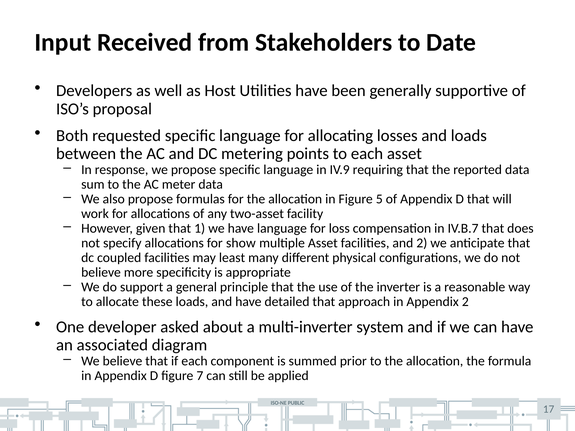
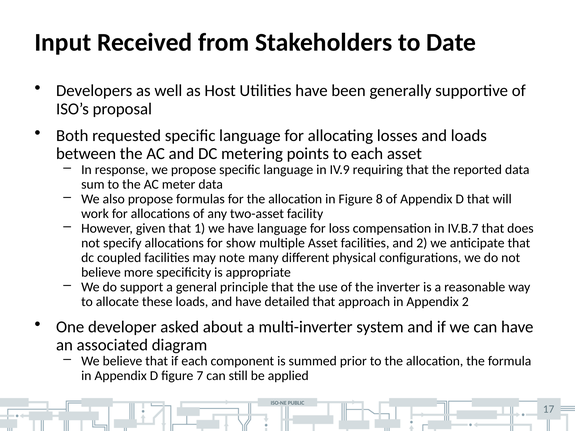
5: 5 -> 8 (379, 199)
least: least -> note (232, 258)
